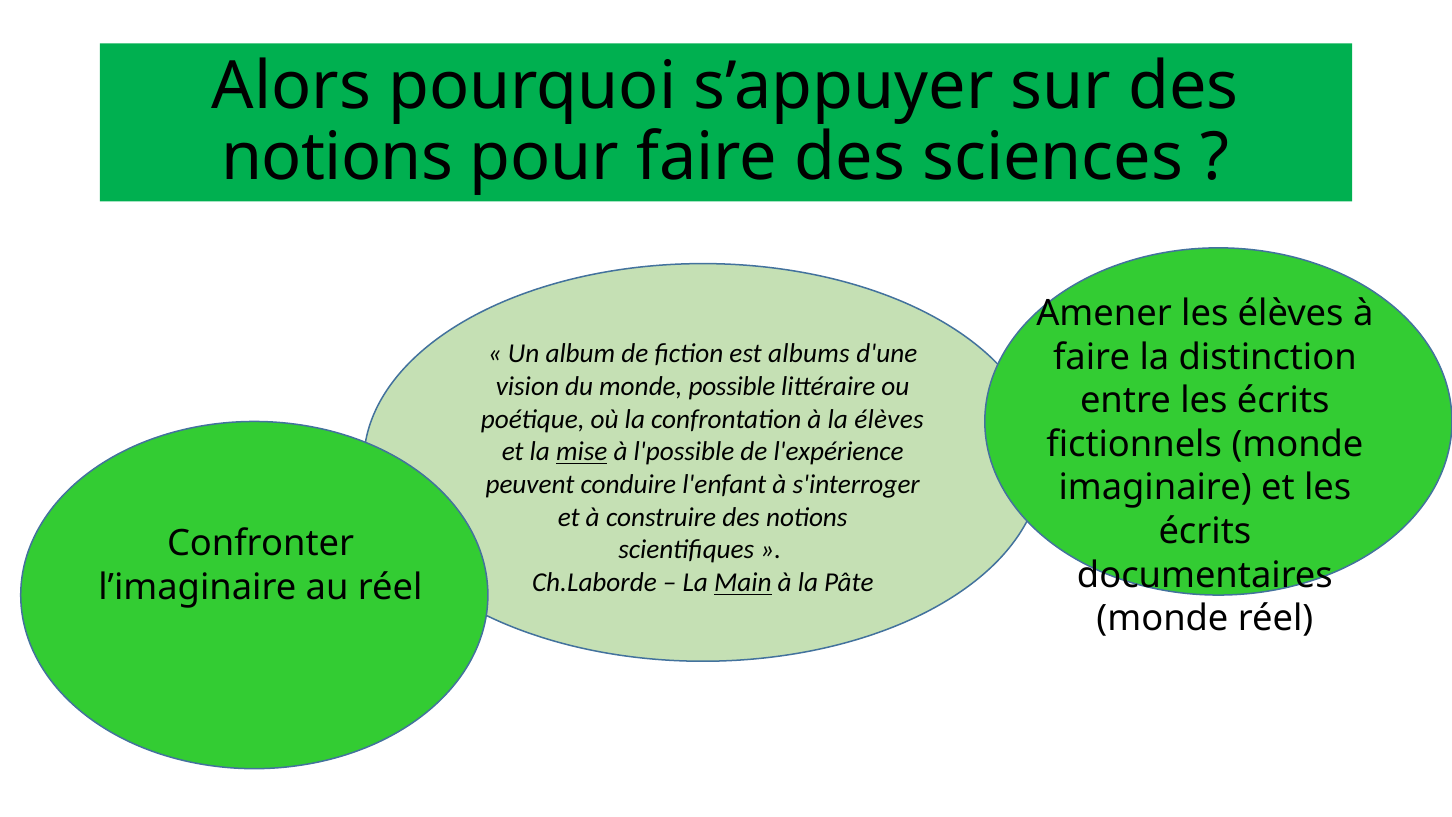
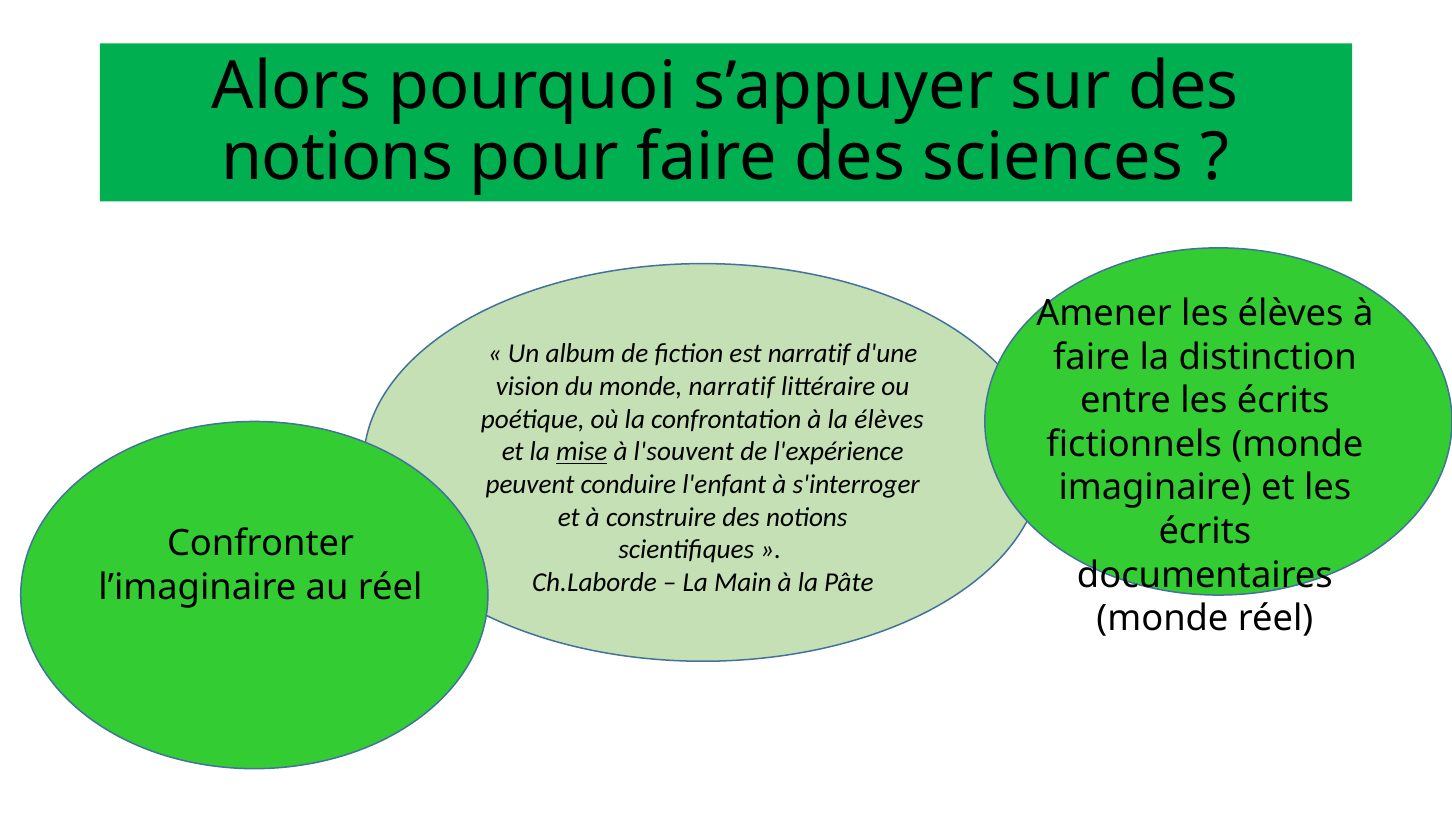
est albums: albums -> narratif (809, 354)
monde possible: possible -> narratif (732, 386)
l'possible: l'possible -> l'souvent (684, 452)
Main underline: present -> none (743, 582)
